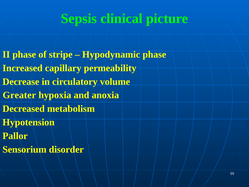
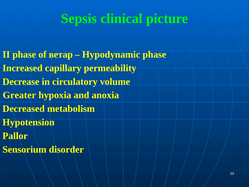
stripe: stripe -> ветар (61, 54)
